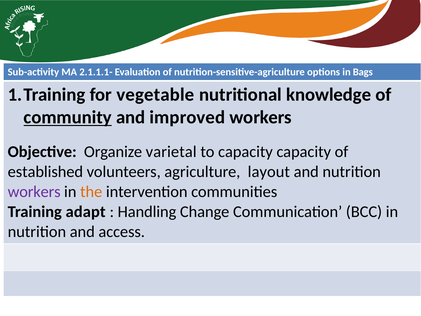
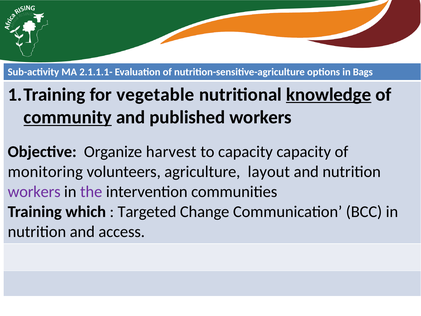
knowledge underline: none -> present (329, 94)
improved: improved -> published (187, 117)
varietal: varietal -> harvest (171, 152)
established: established -> monitoring (45, 172)
the colour: orange -> purple (91, 192)
adapt: adapt -> which (86, 212)
Handling: Handling -> Targeted (147, 212)
